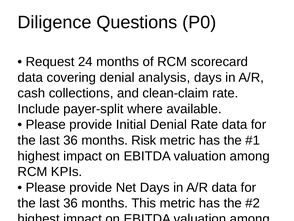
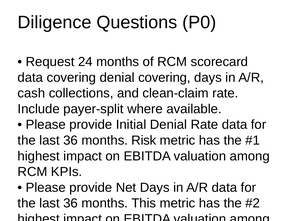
denial analysis: analysis -> covering (164, 77)
